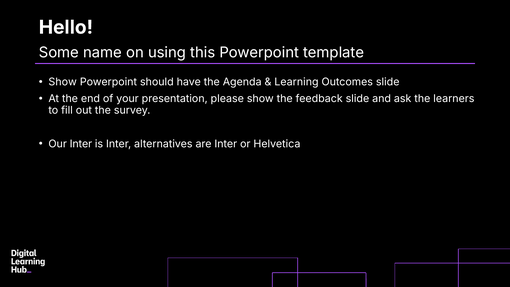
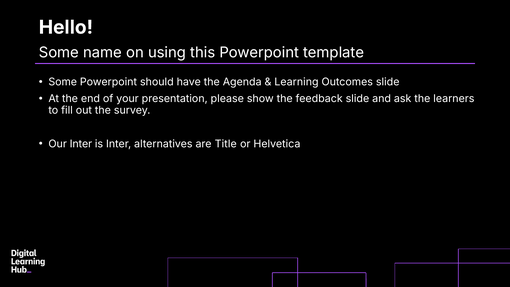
Show: Show -> Some (63, 82)
are Inter: Inter -> Title (226, 144)
